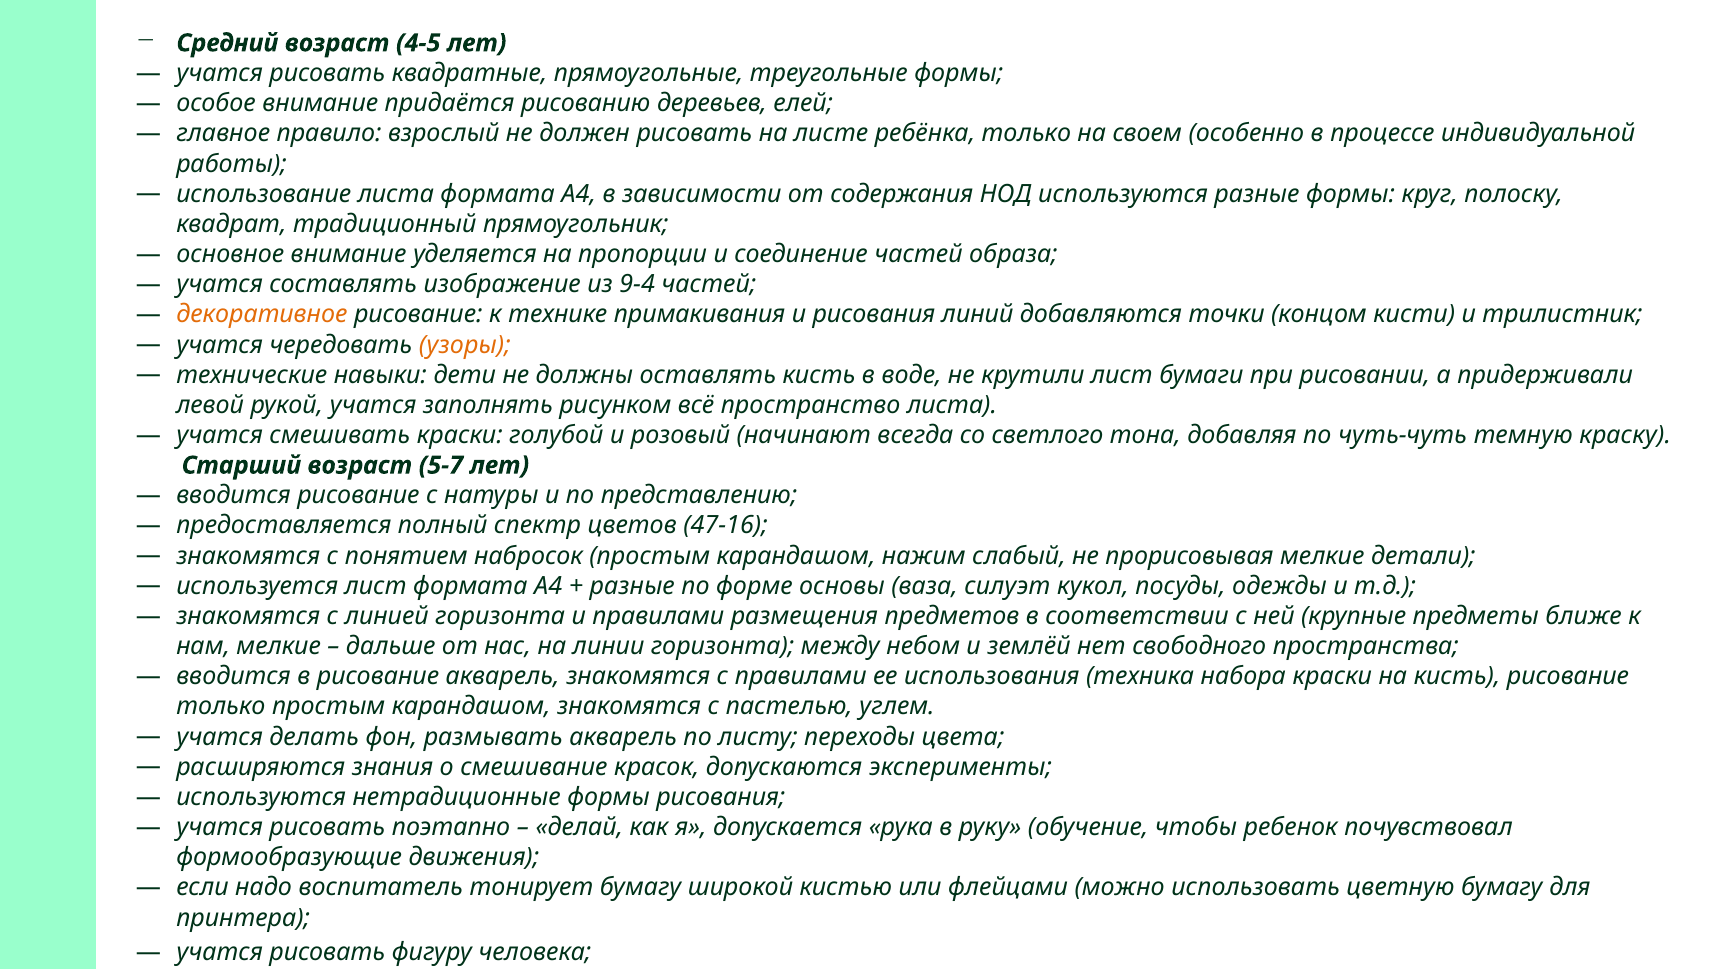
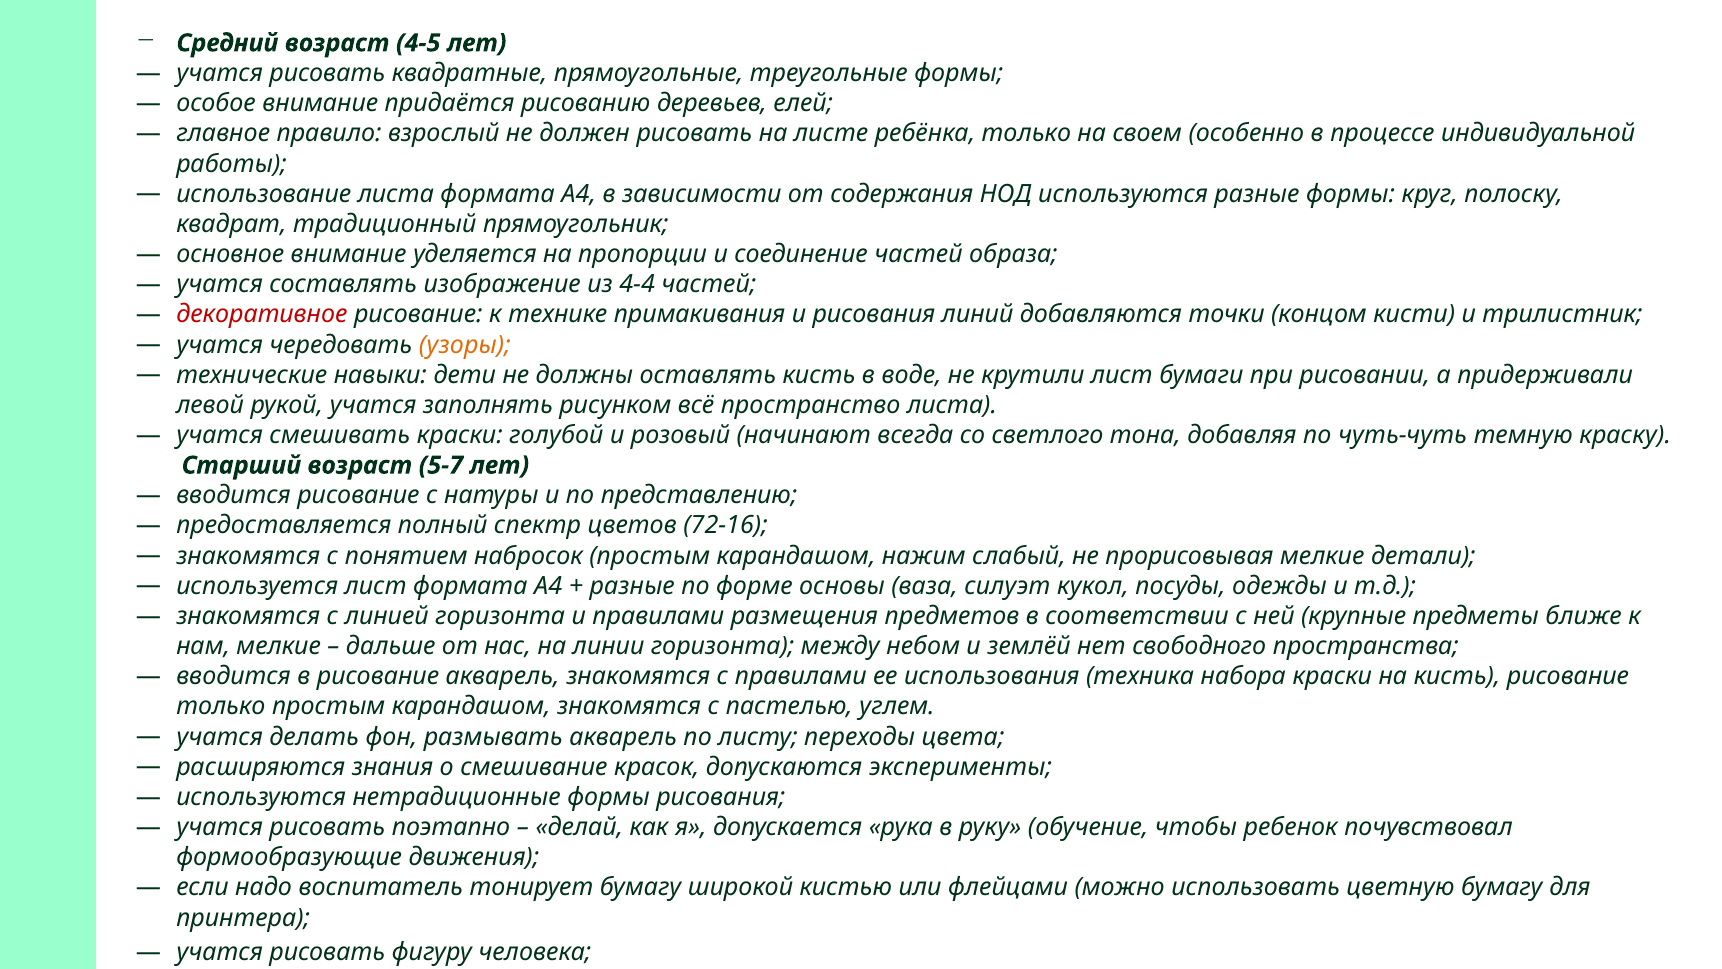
9-4: 9-4 -> 4-4 (637, 284)
декоративное colour: orange -> red (262, 314)
47-16: 47-16 -> 72-16 (726, 525)
